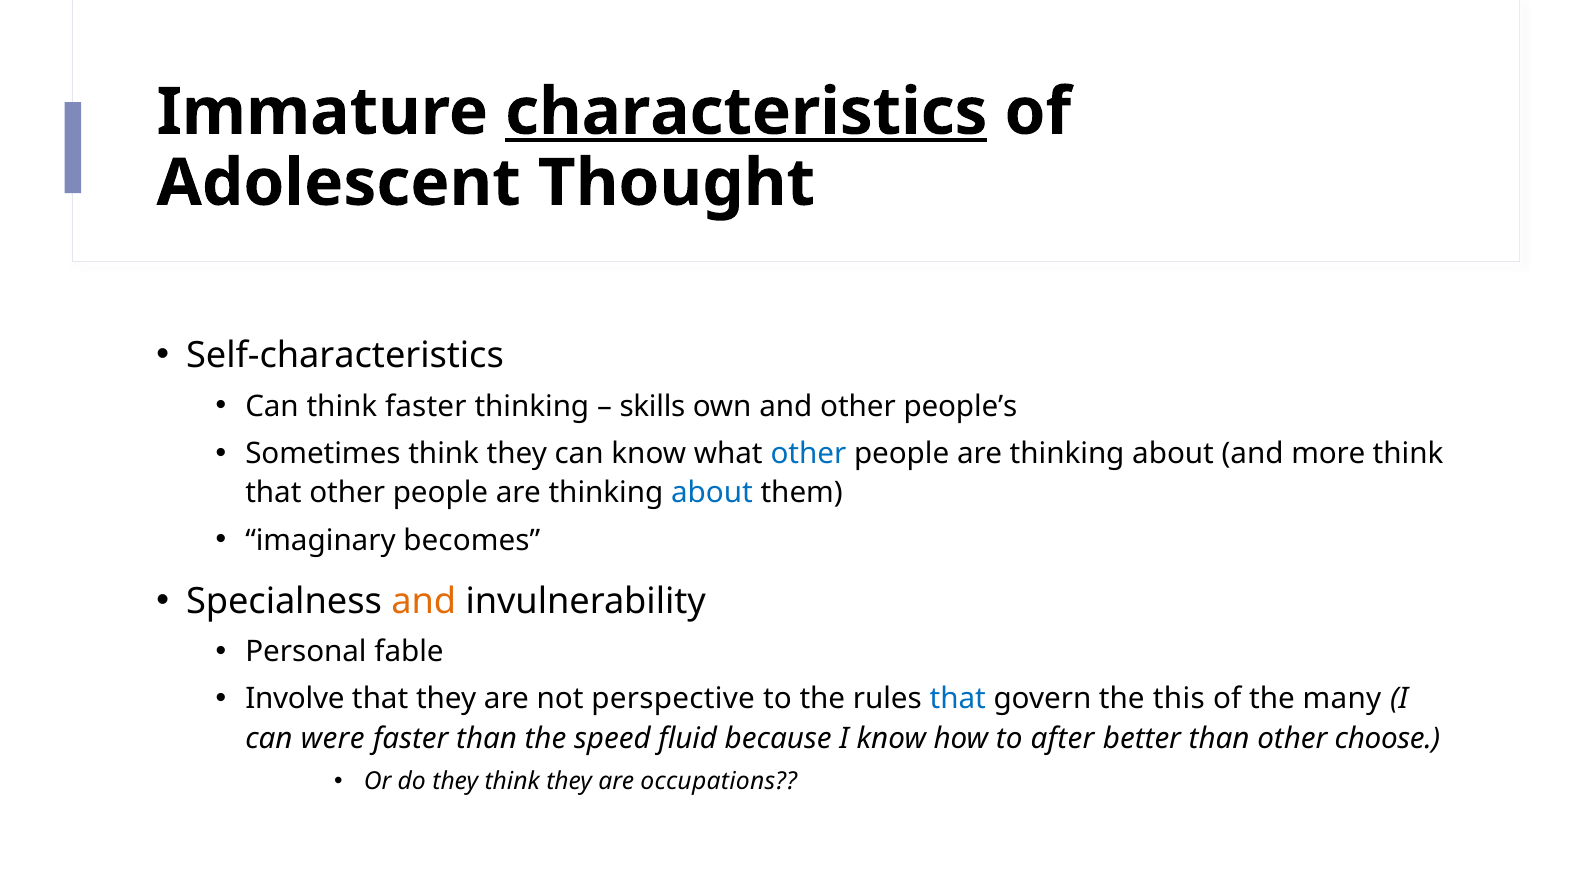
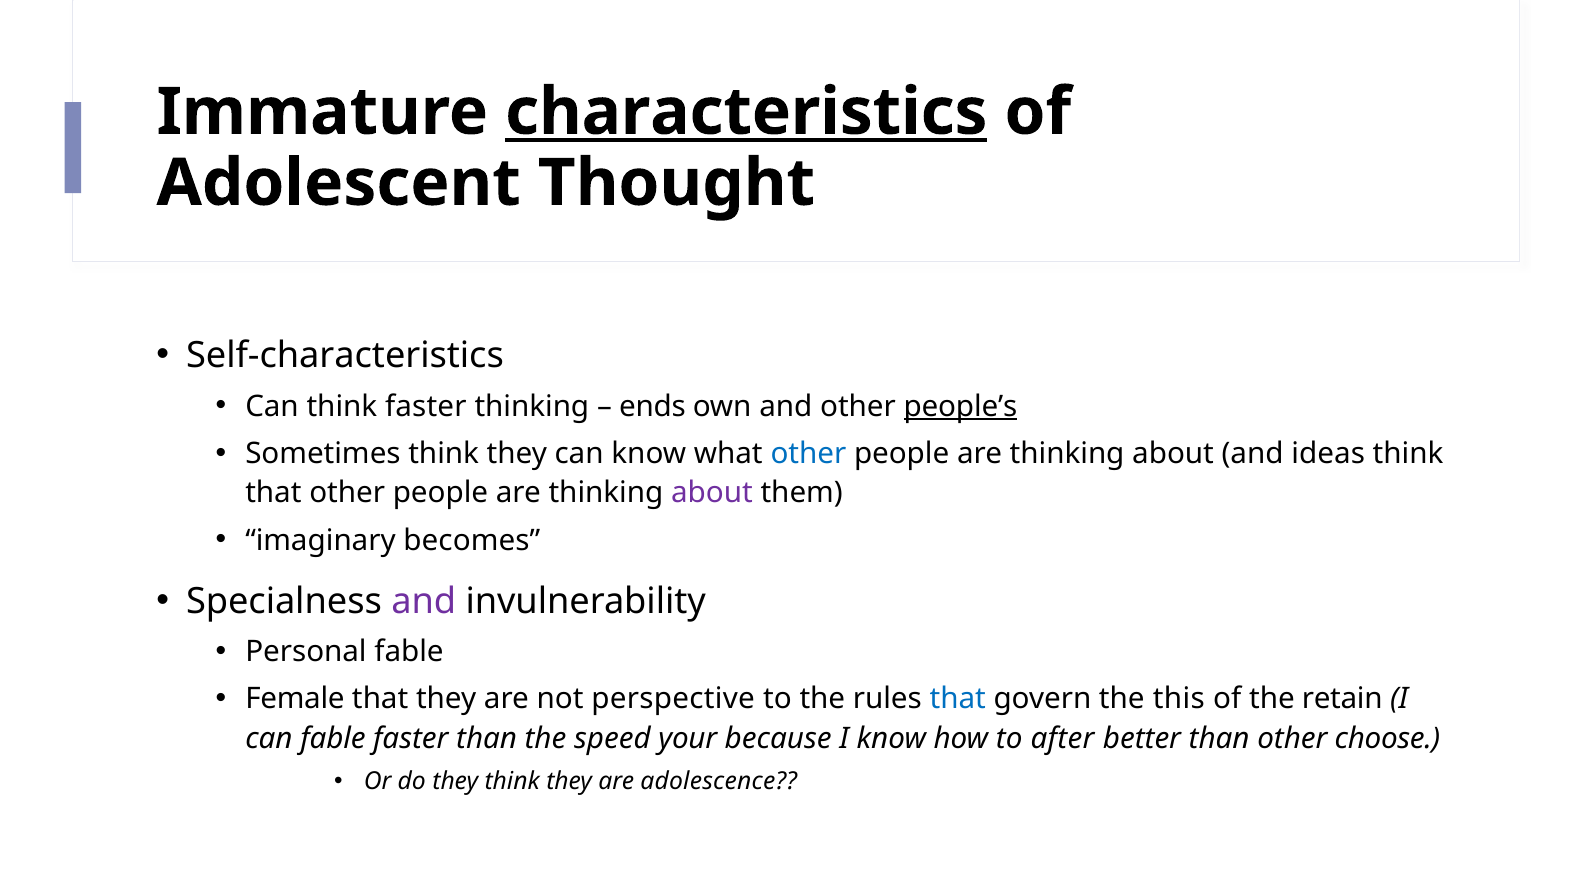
skills: skills -> ends (652, 406)
people’s underline: none -> present (960, 406)
more: more -> ideas (1328, 454)
about colour: blue -> purple (712, 493)
and colour: orange -> purple (424, 601)
Involve: Involve -> Female (295, 699)
many: many -> retain (1342, 699)
can were: were -> fable (333, 738)
fluid: fluid -> your (688, 738)
occupations: occupations -> adolescence (719, 781)
